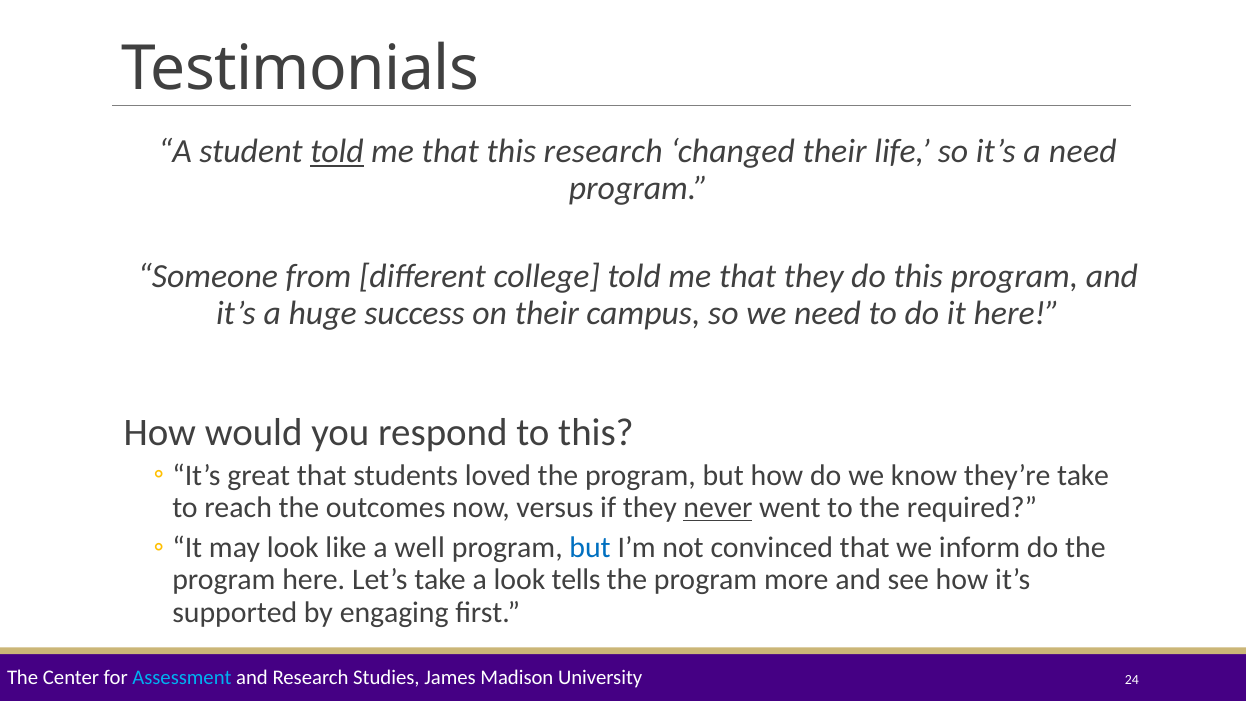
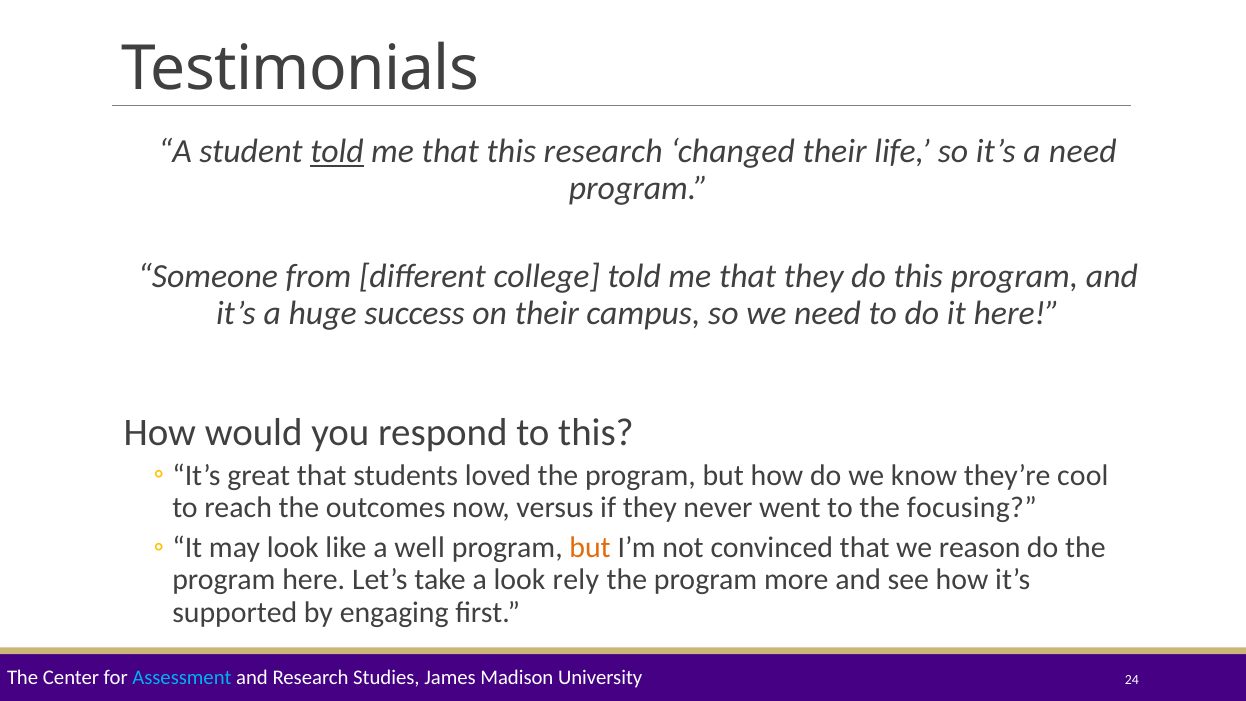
they’re take: take -> cool (1083, 475)
never underline: present -> none (718, 508)
required: required -> focusing (972, 508)
but colour: blue -> orange (590, 548)
inform: inform -> reason (980, 548)
tells: tells -> rely (576, 580)
